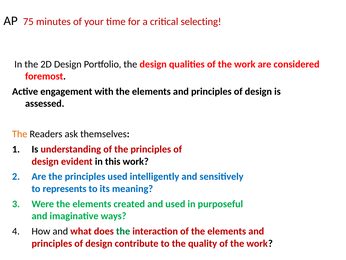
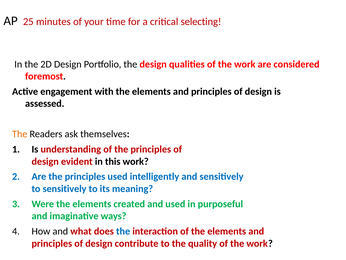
75: 75 -> 25 (28, 22)
to represents: represents -> sensitively (65, 188)
the colour: green -> blue (123, 231)
